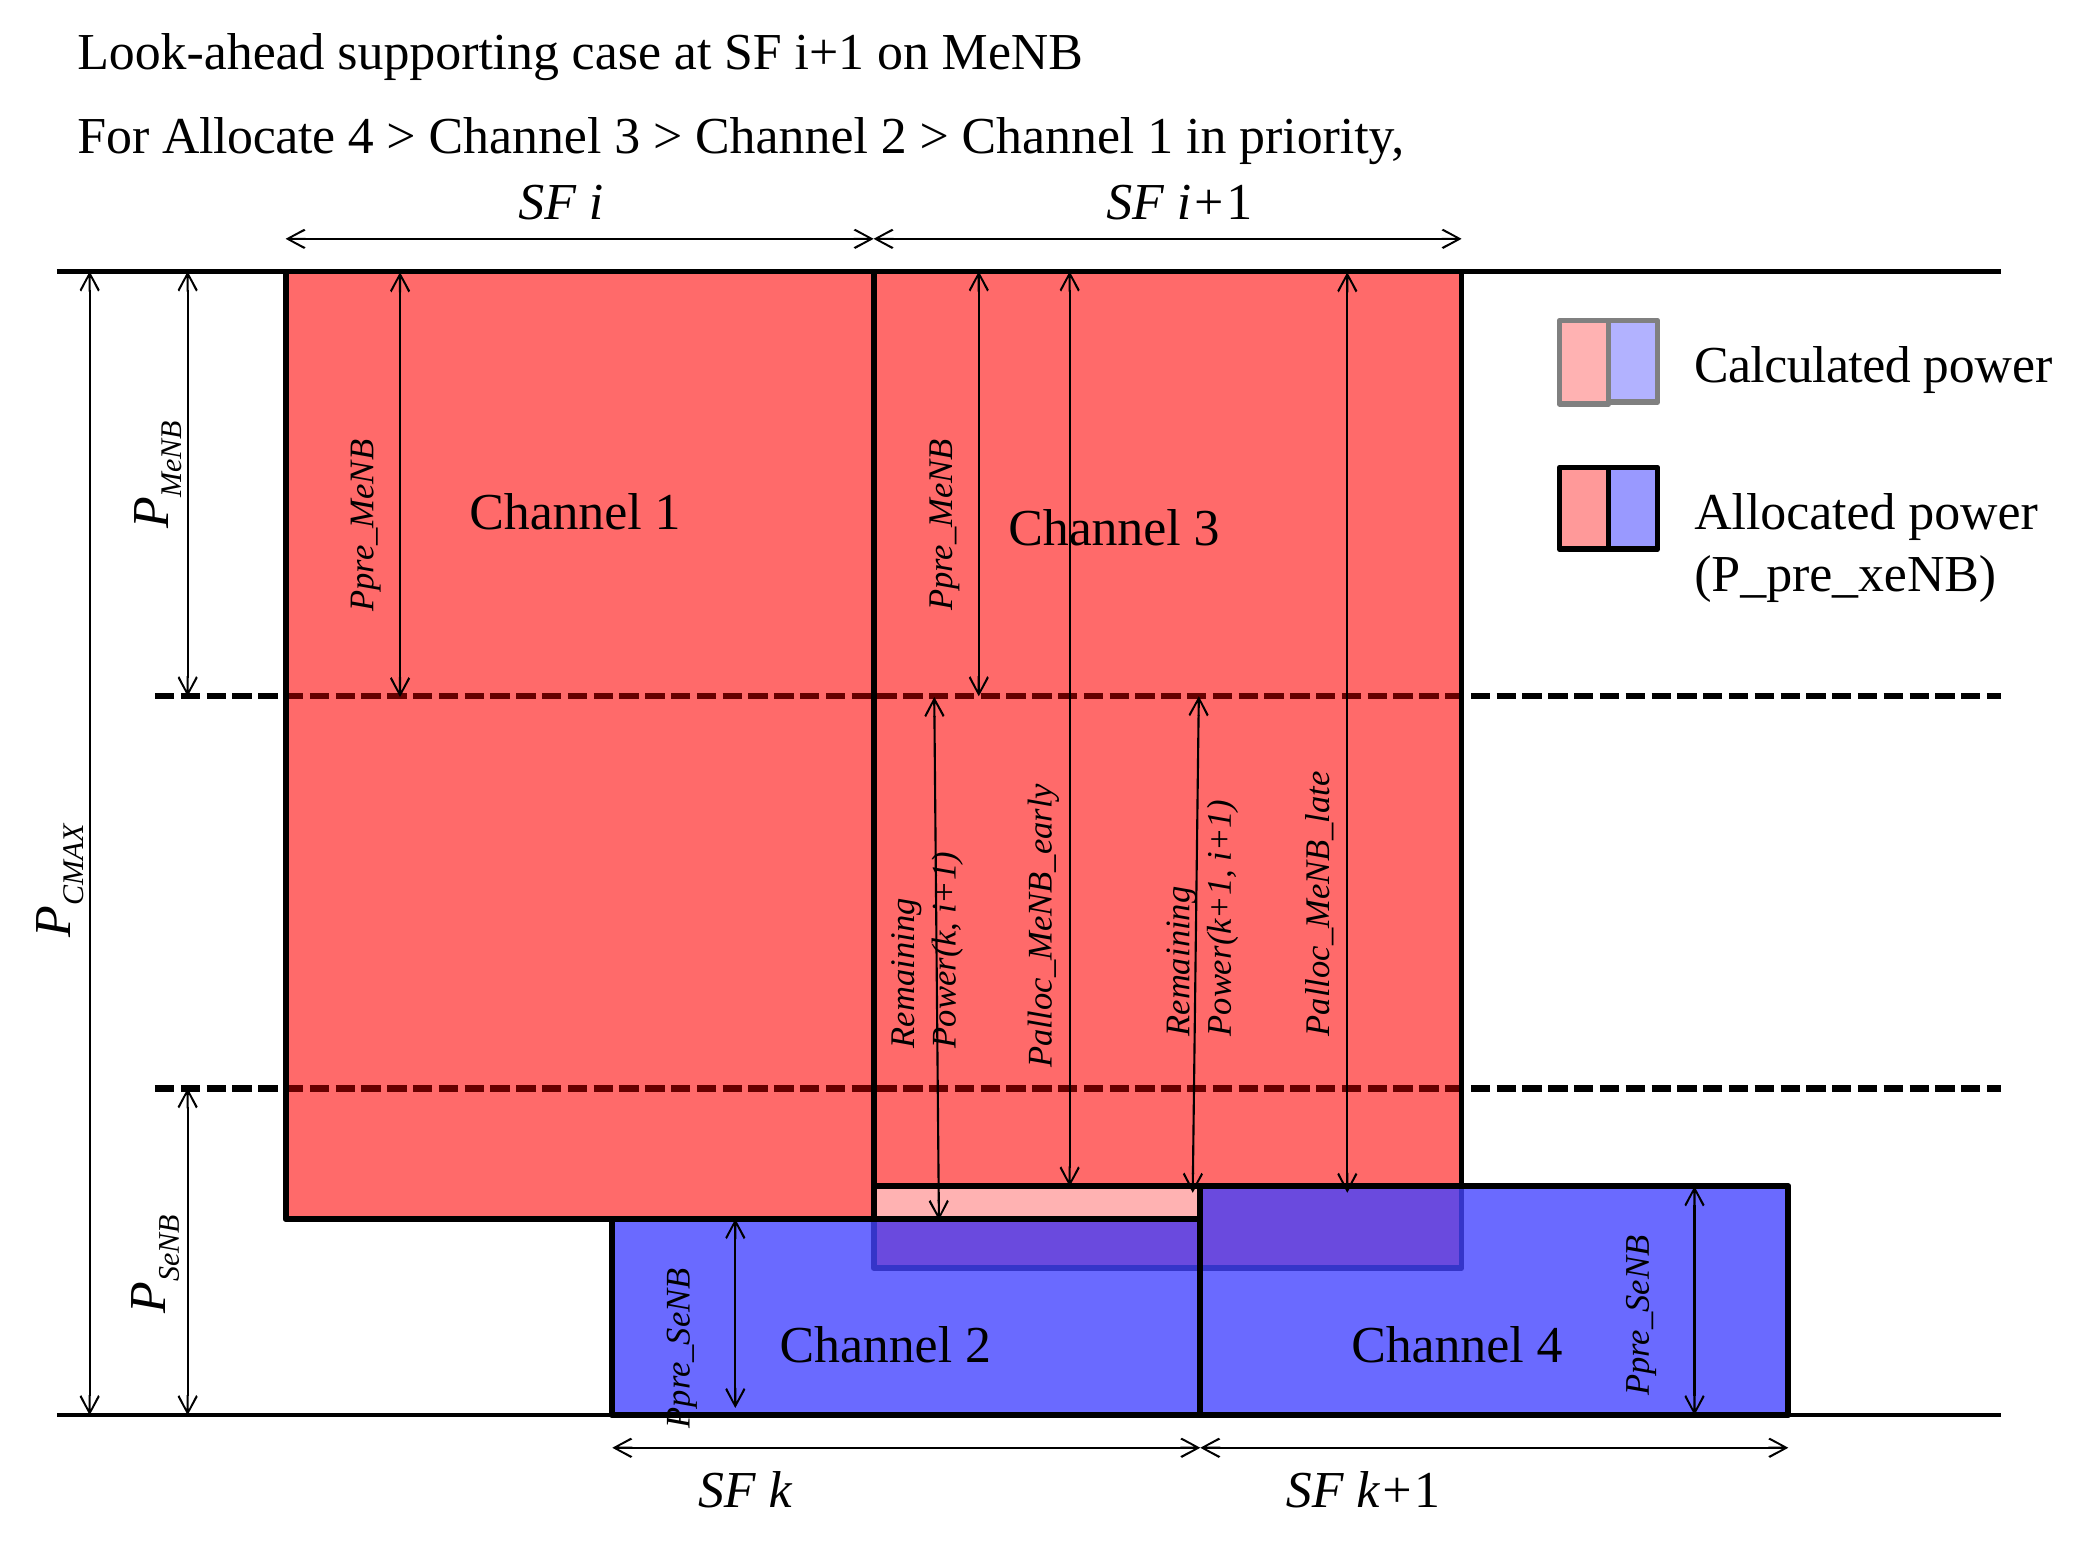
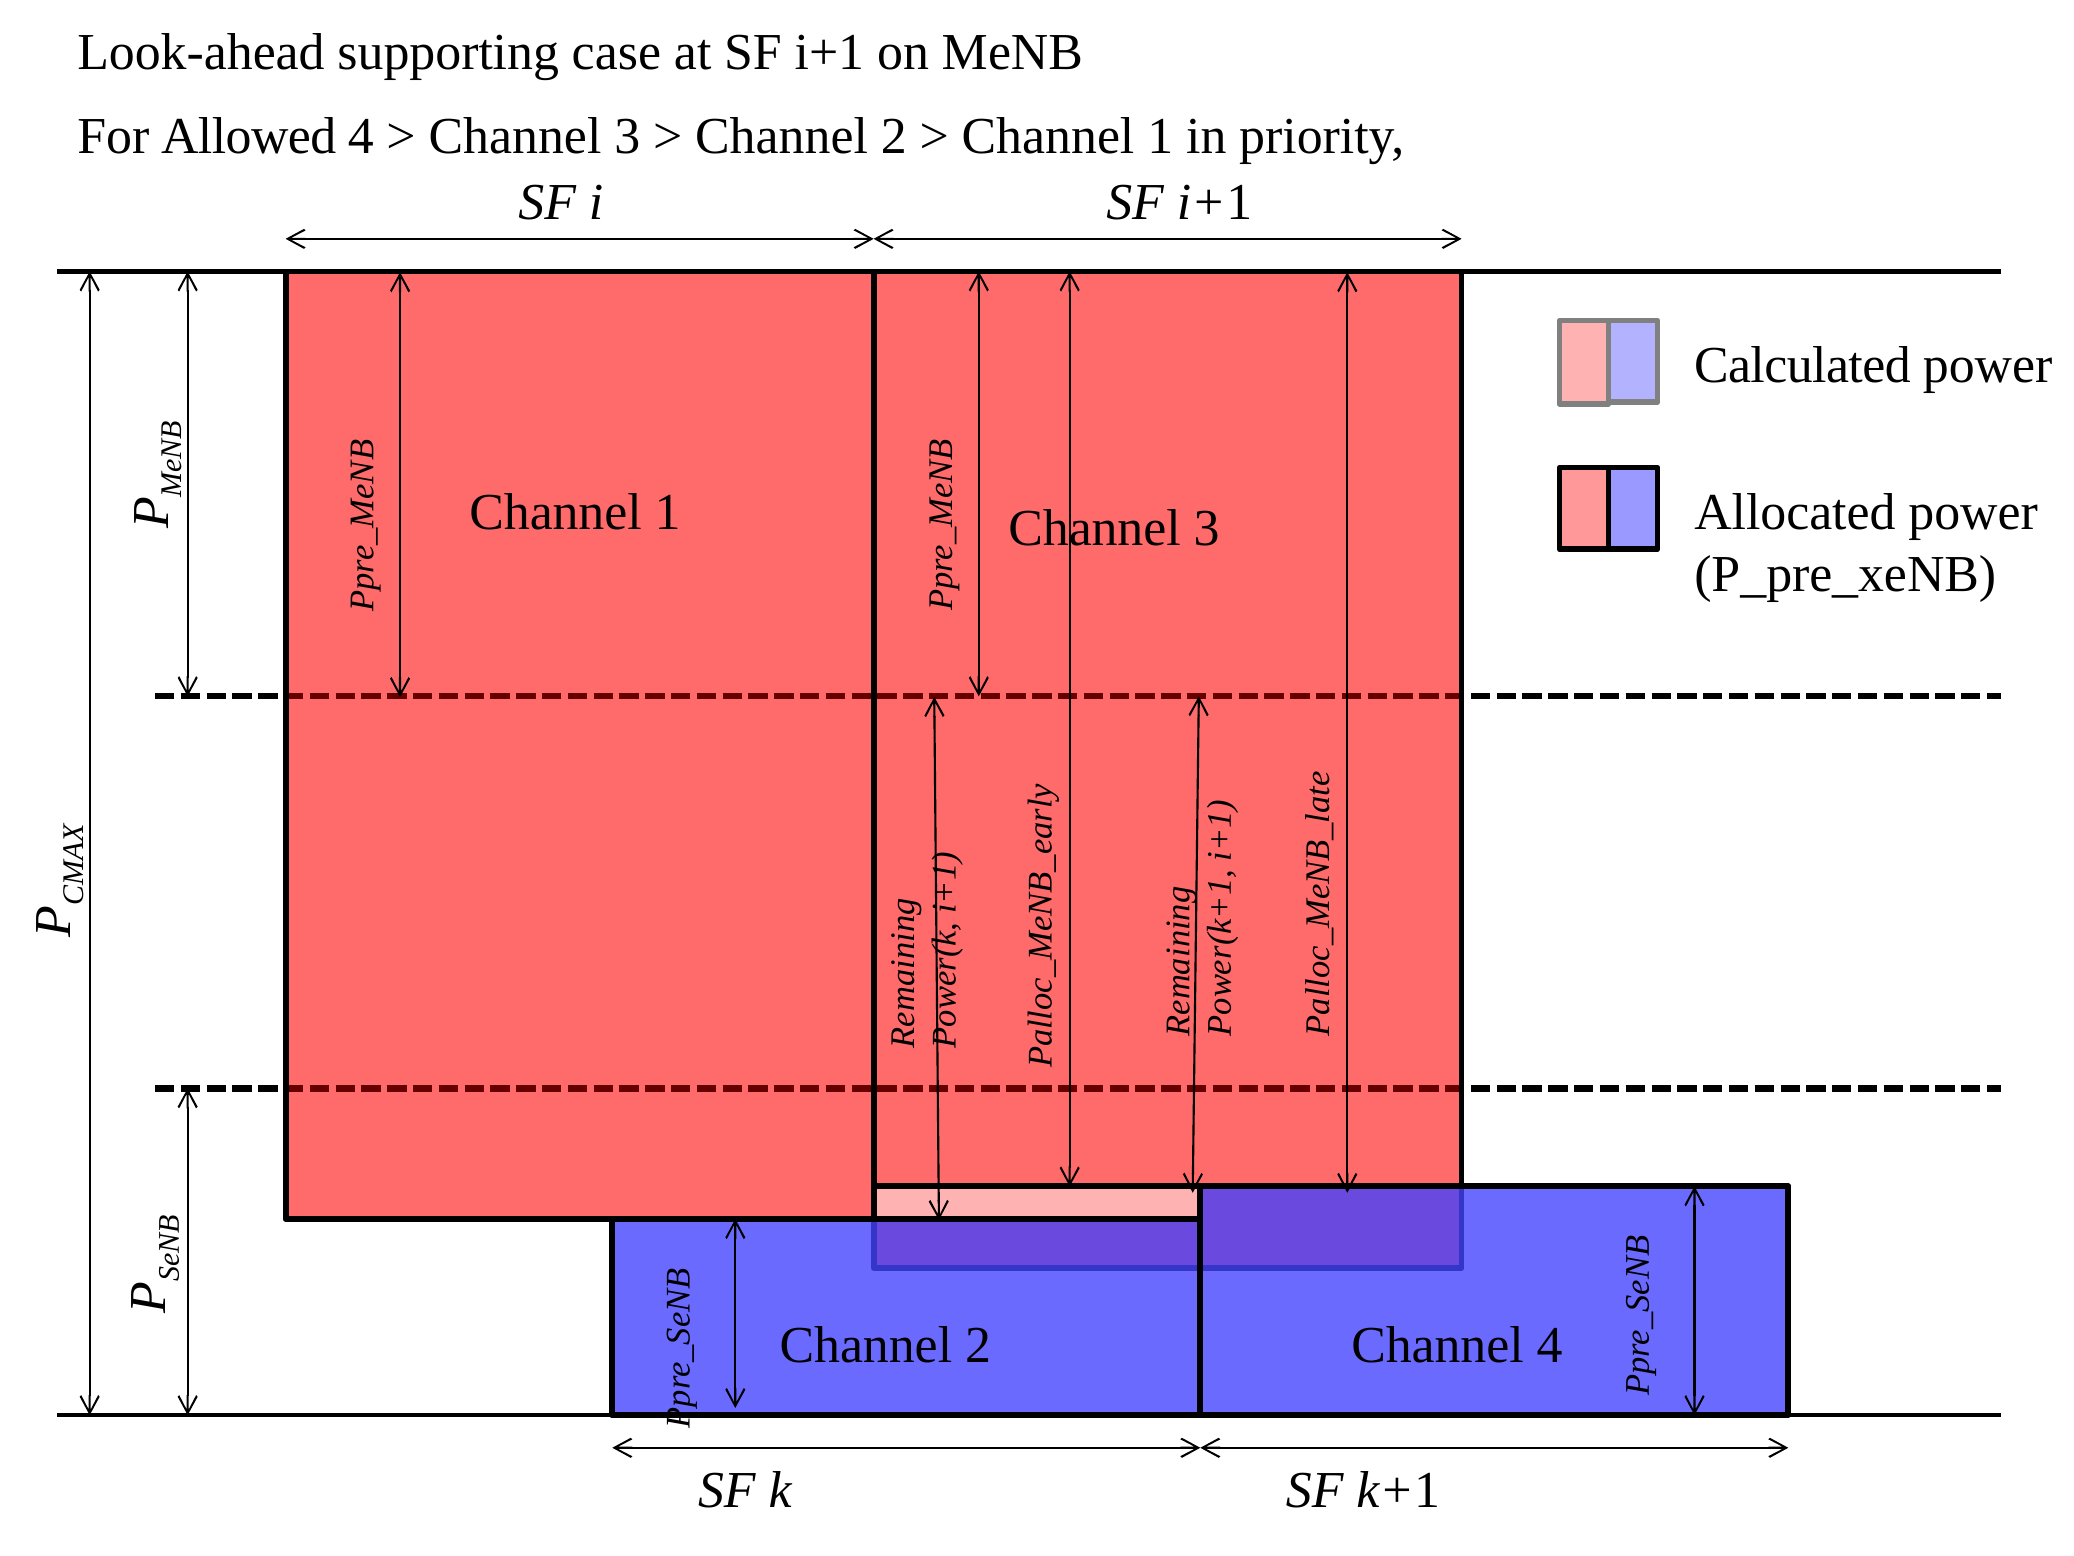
Allocate: Allocate -> Allowed (249, 137)
